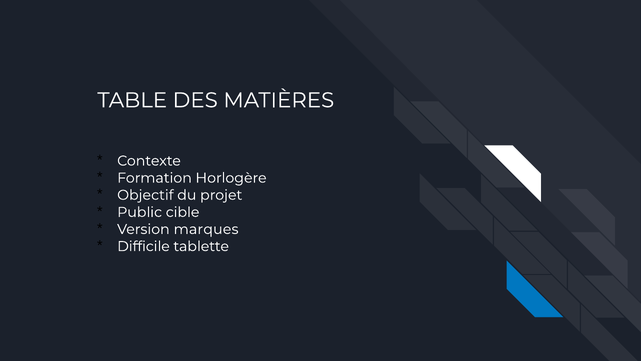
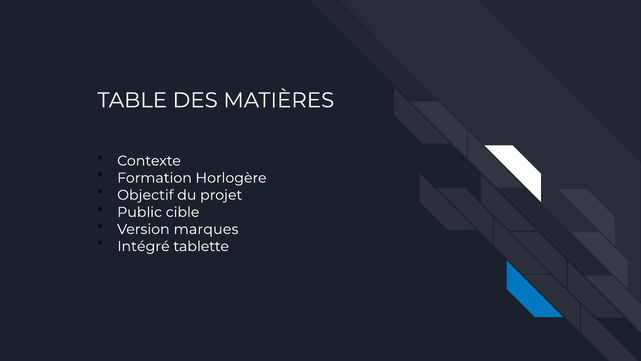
Difficile: Difficile -> Intégré (143, 246)
